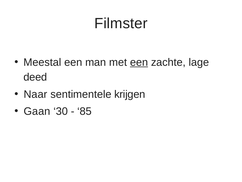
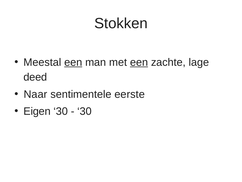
Filmster: Filmster -> Stokken (121, 23)
een underline: none -> present (73, 62)
krijgen: krijgen -> eerste (130, 94)
Gaan: Gaan -> Eigen (37, 111)
85: 85 -> 30 (85, 111)
